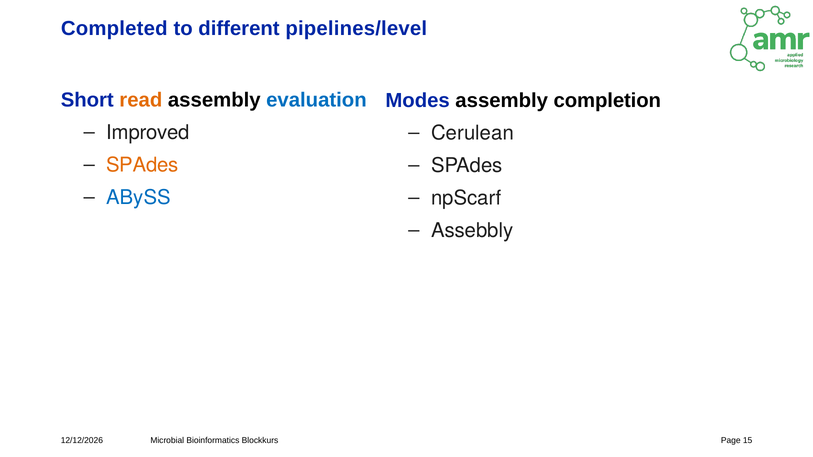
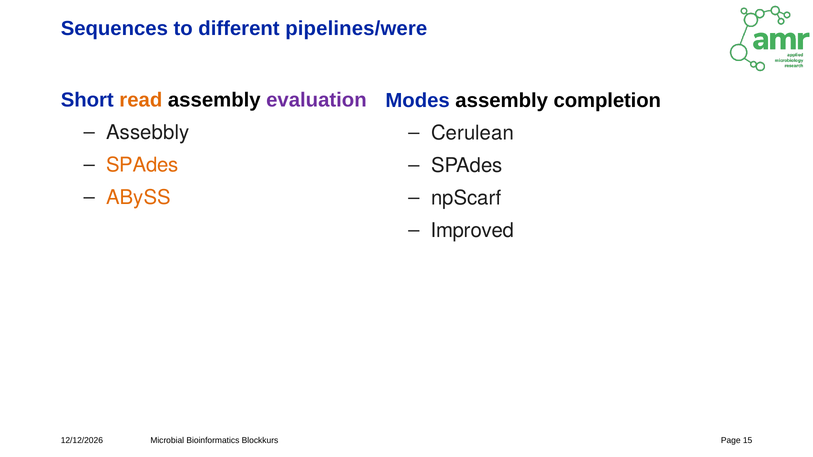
Completed: Completed -> Sequences (114, 29)
pipelines/level: pipelines/level -> pipelines/were (356, 29)
evaluation colour: blue -> purple (316, 100)
Improved: Improved -> Assebbly (148, 133)
ABySS colour: blue -> orange (139, 198)
Assebbly: Assebbly -> Improved (472, 231)
